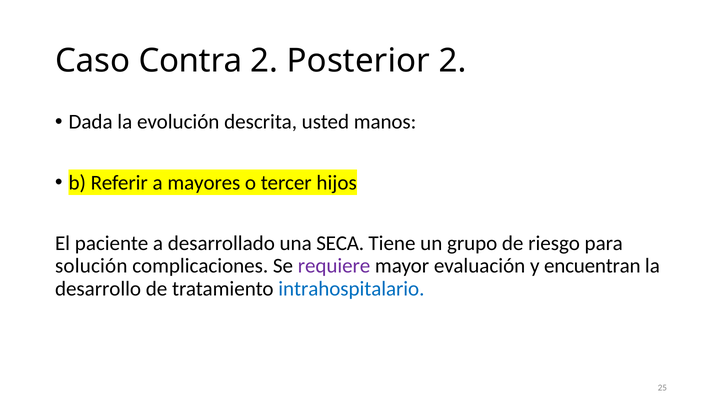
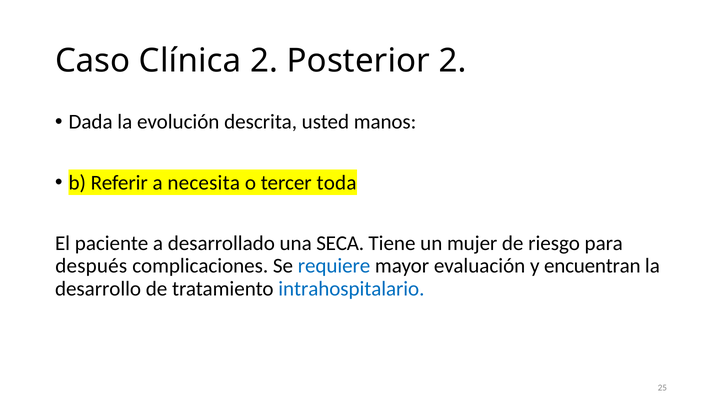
Contra: Contra -> Clínica (190, 61)
mayores: mayores -> necesita (204, 183)
hijos: hijos -> toda (337, 183)
grupo: grupo -> mujer (472, 243)
solución: solución -> después (91, 266)
requiere colour: purple -> blue (334, 266)
